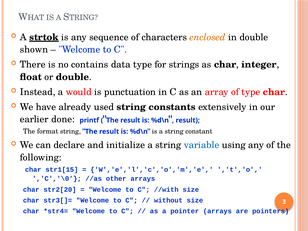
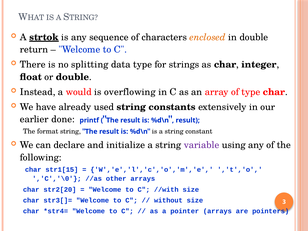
shown: shown -> return (34, 50)
contains: contains -> splitting (90, 65)
punctuation: punctuation -> overflowing (130, 92)
variable colour: blue -> purple (202, 145)
